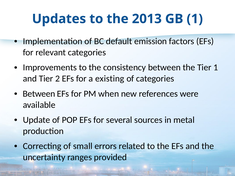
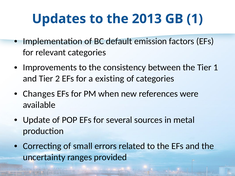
Between: Between -> Changes (39, 94)
